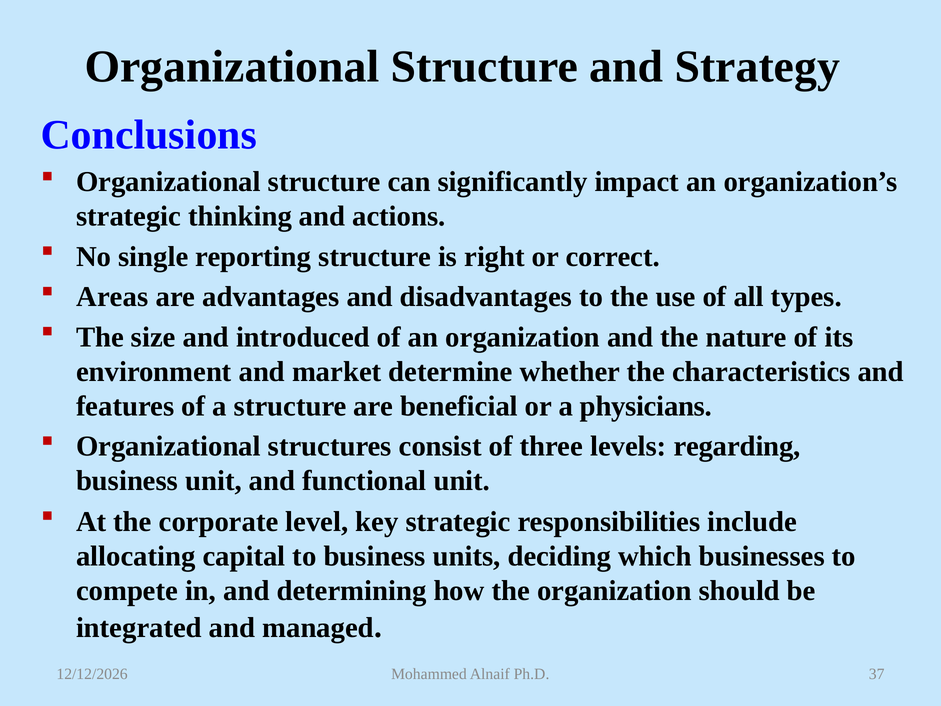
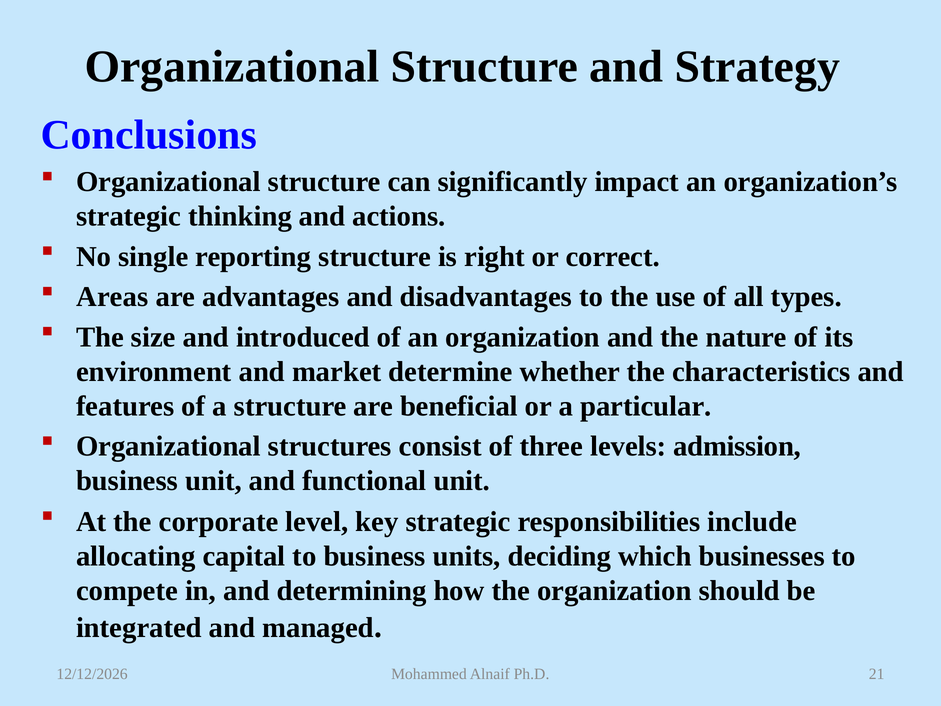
physicians: physicians -> particular (646, 406)
regarding: regarding -> admission (737, 446)
37: 37 -> 21 (877, 674)
